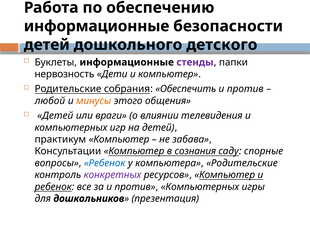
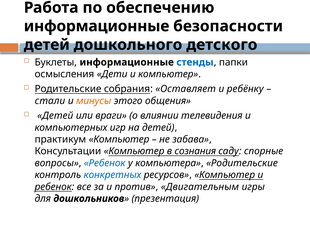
стенды colour: purple -> blue (195, 62)
нервозность: нервозность -> осмысления (64, 74)
Обеспечить: Обеспечить -> Оставляет (186, 89)
против: против -> ребёнку (245, 89)
любой: любой -> стали (50, 101)
конкретных colour: purple -> blue (112, 175)
против Компьютерных: Компьютерных -> Двигательным (200, 187)
